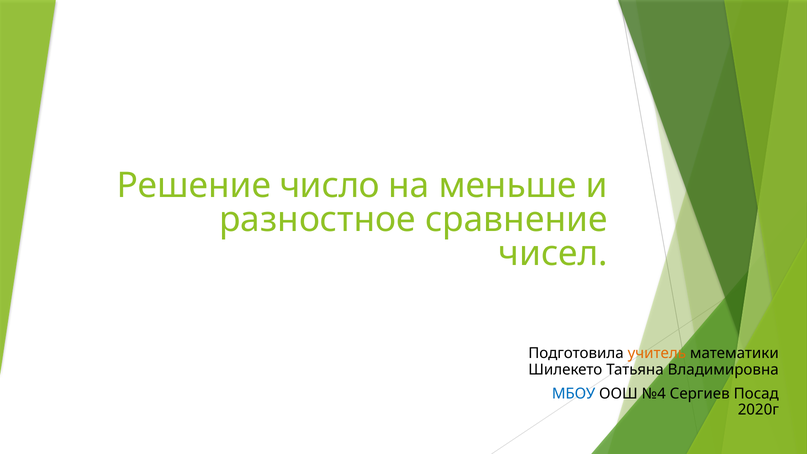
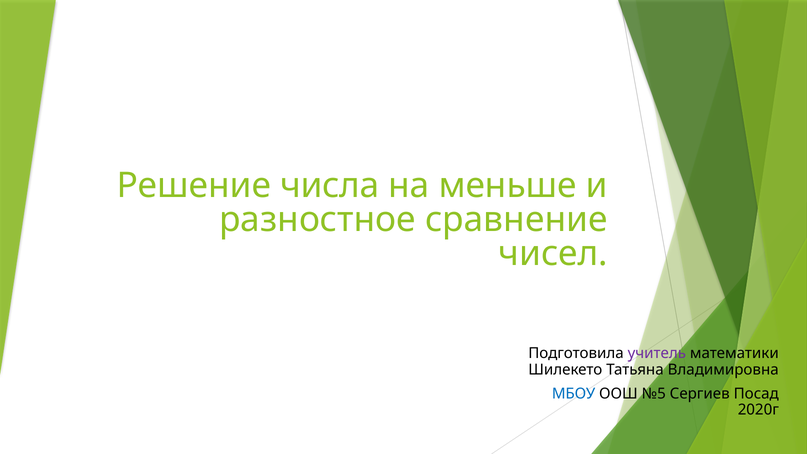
число: число -> числа (330, 186)
учитель colour: orange -> purple (657, 353)
№4: №4 -> №5 (654, 393)
